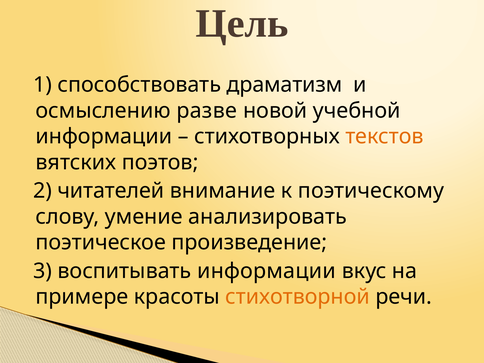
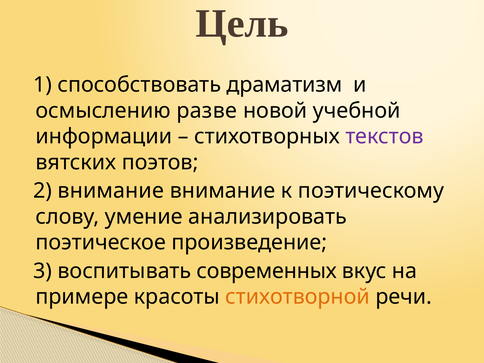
текстов colour: orange -> purple (384, 137)
2 читателей: читателей -> внимание (111, 191)
воспитывать информации: информации -> современных (267, 271)
